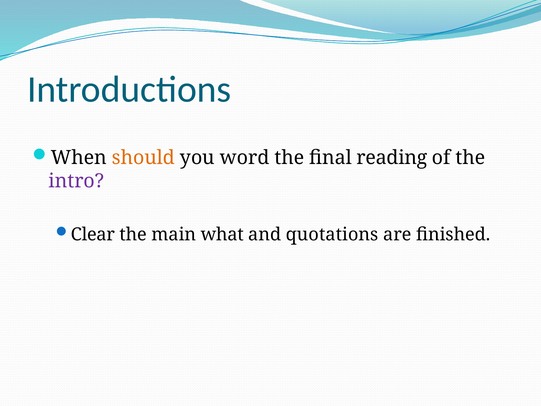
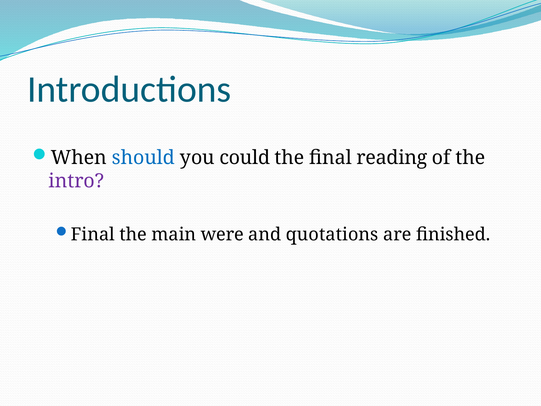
should colour: orange -> blue (143, 158)
word: word -> could (245, 158)
Clear: Clear -> Final (93, 234)
what: what -> were (222, 234)
